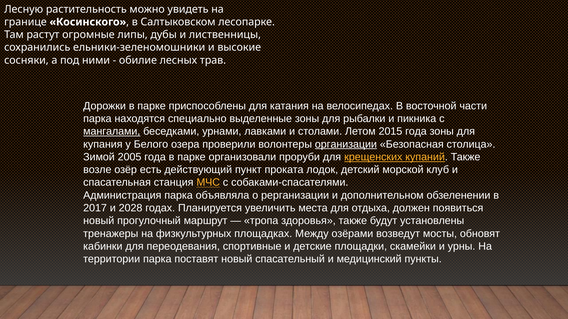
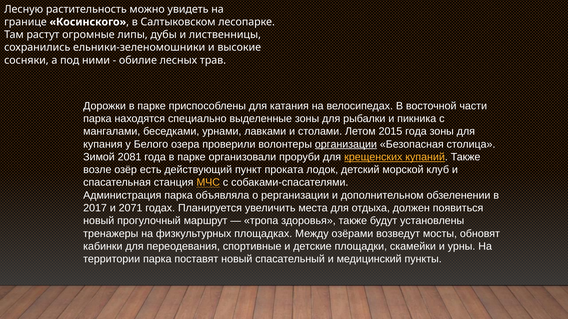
мангалами underline: present -> none (112, 132)
2005: 2005 -> 2081 (130, 157)
2028: 2028 -> 2071 (131, 208)
